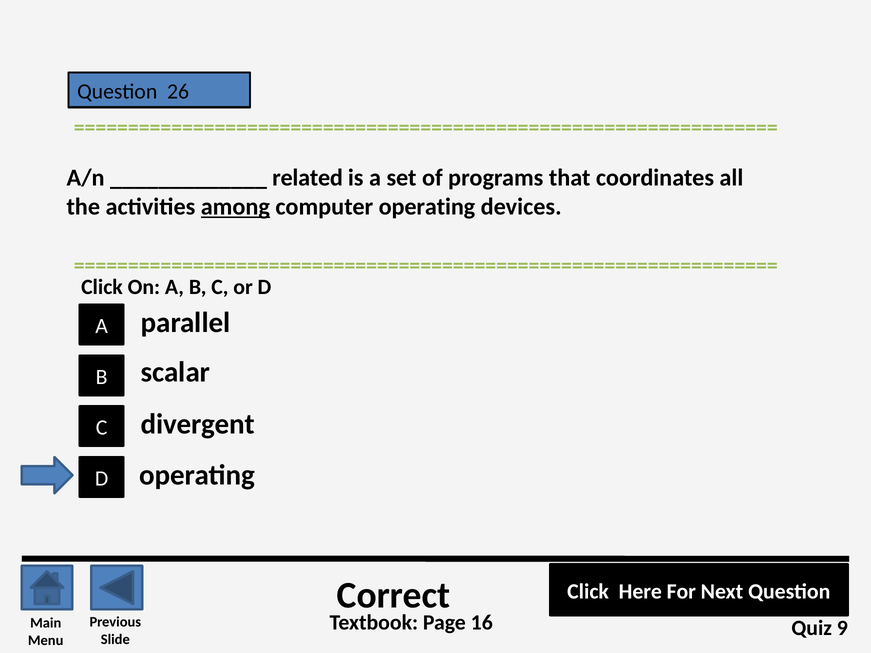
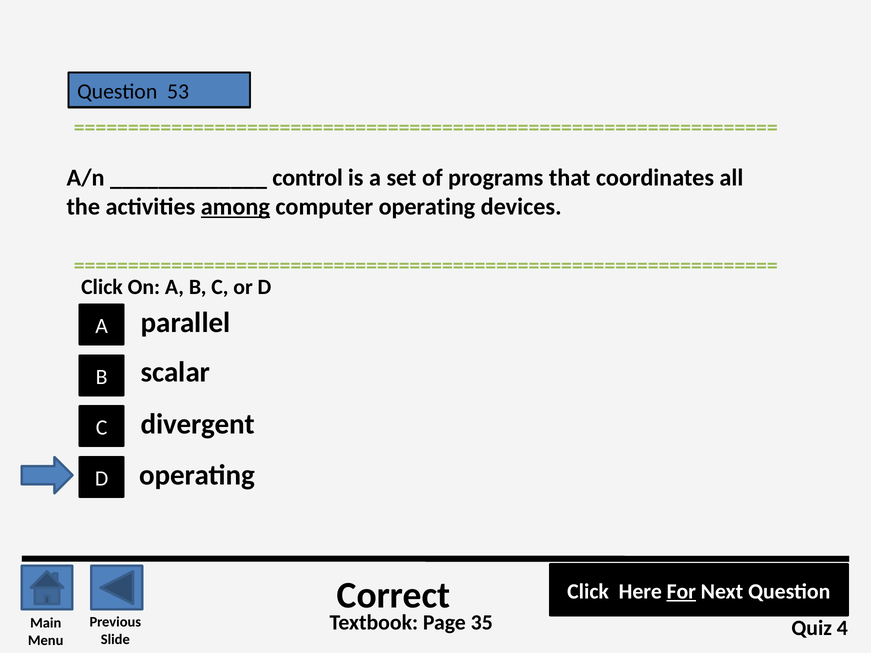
26: 26 -> 53 (178, 91)
related: related -> control (308, 178)
For underline: none -> present (681, 592)
16: 16 -> 35 (482, 623)
9: 9 -> 4 (842, 629)
